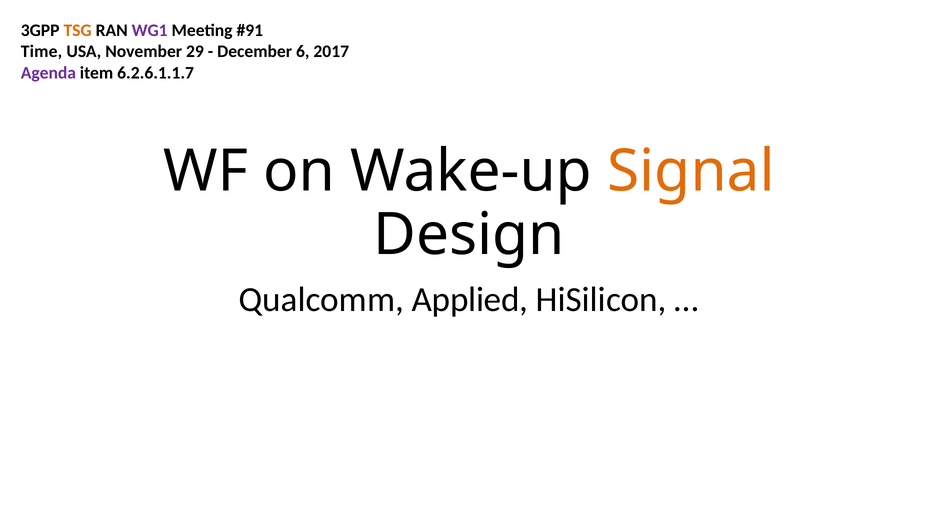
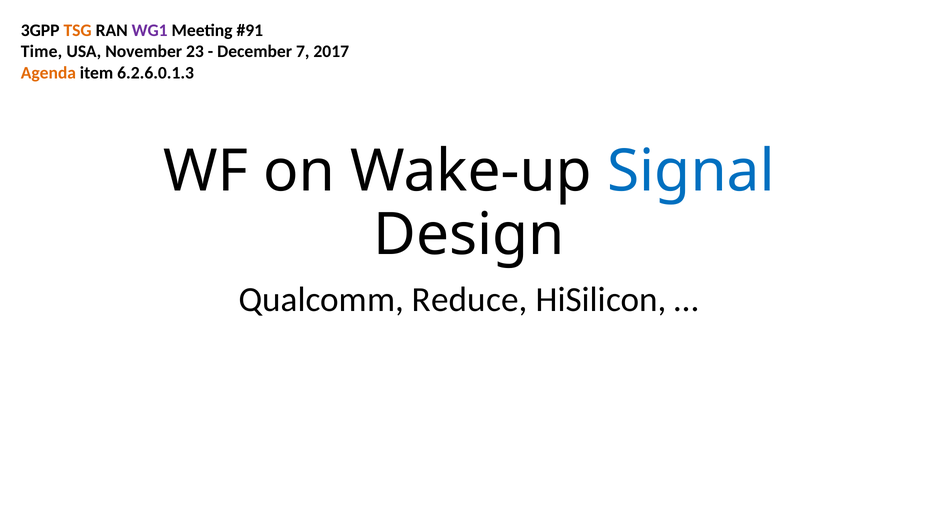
29: 29 -> 23 (195, 52)
6: 6 -> 7 (303, 52)
Agenda colour: purple -> orange (48, 73)
6.2.6.1.1.7: 6.2.6.1.1.7 -> 6.2.6.0.1.3 (156, 73)
Signal colour: orange -> blue (691, 171)
Applied: Applied -> Reduce (470, 299)
